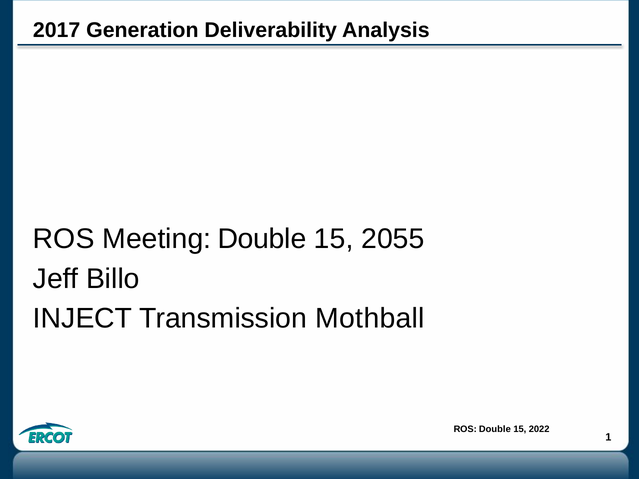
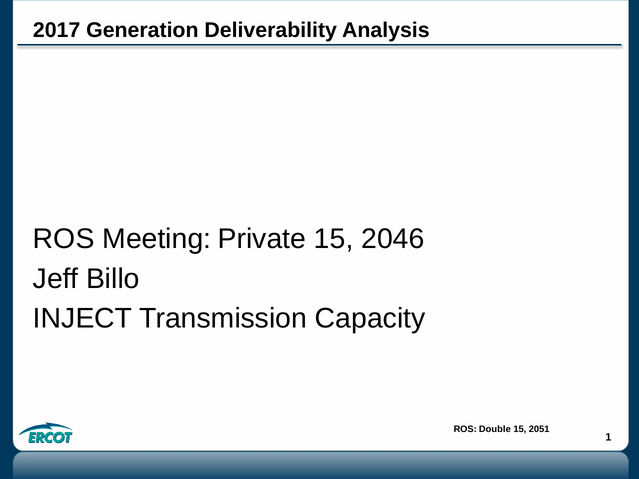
Meeting Double: Double -> Private (262, 239)
2055: 2055 -> 2046 (393, 239)
Mothball: Mothball -> Capacity (370, 319)
2022: 2022 -> 2051 (539, 429)
